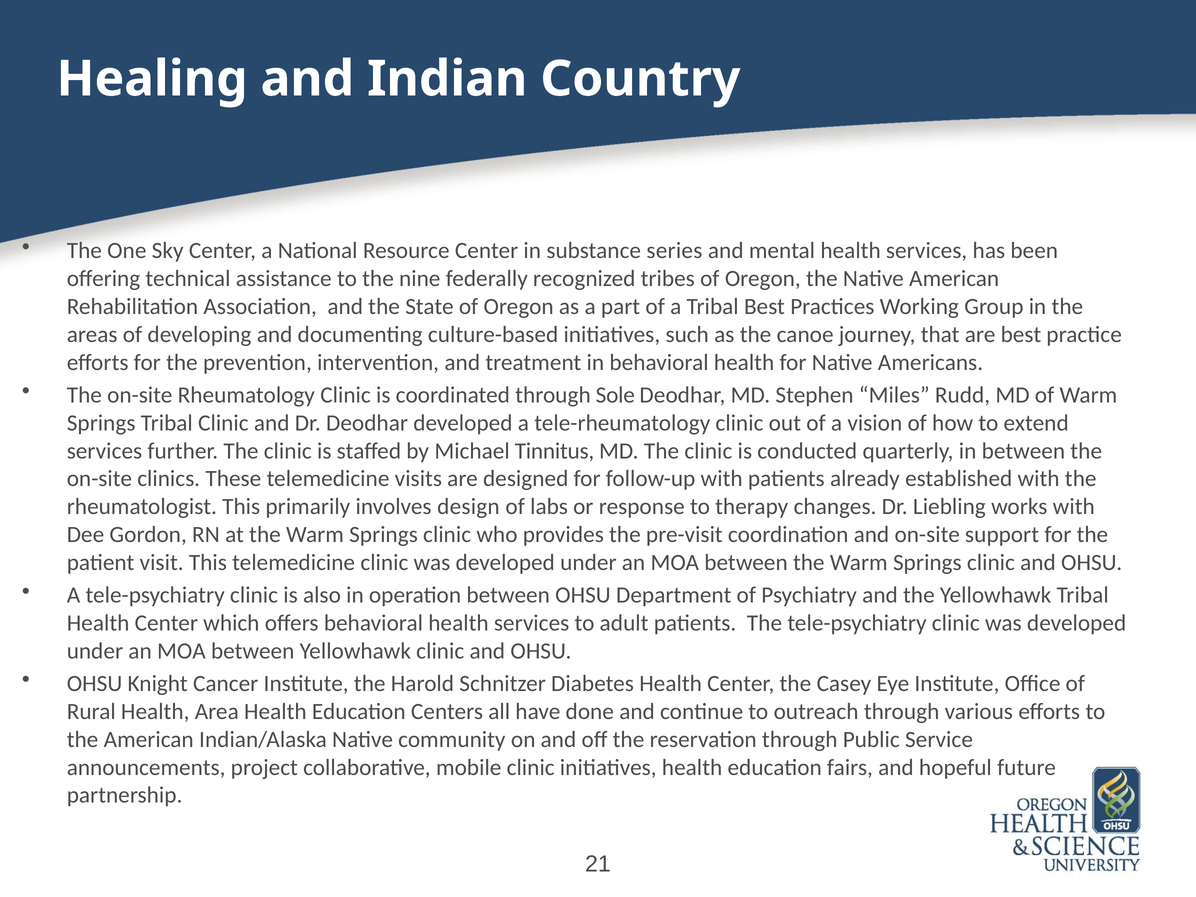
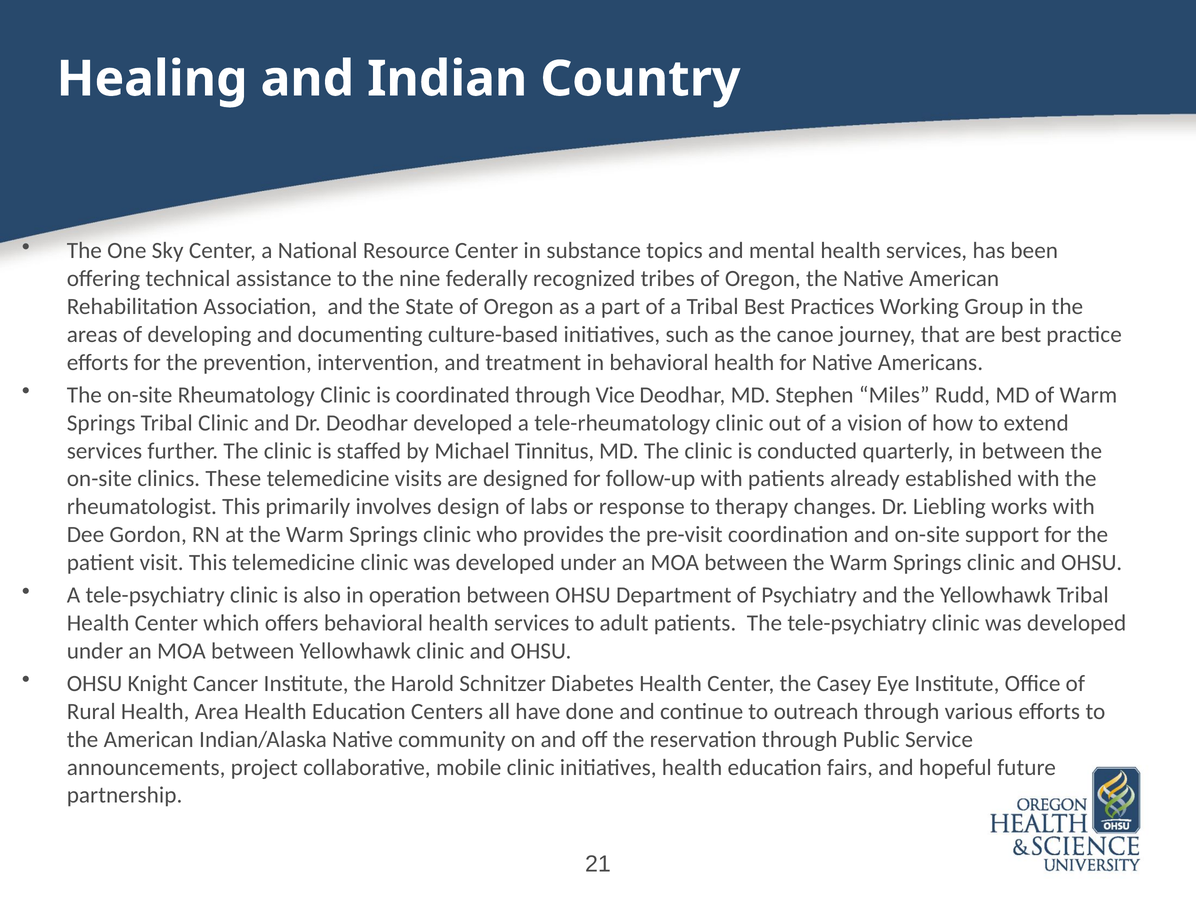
series: series -> topics (675, 251)
Sole: Sole -> Vice (615, 395)
